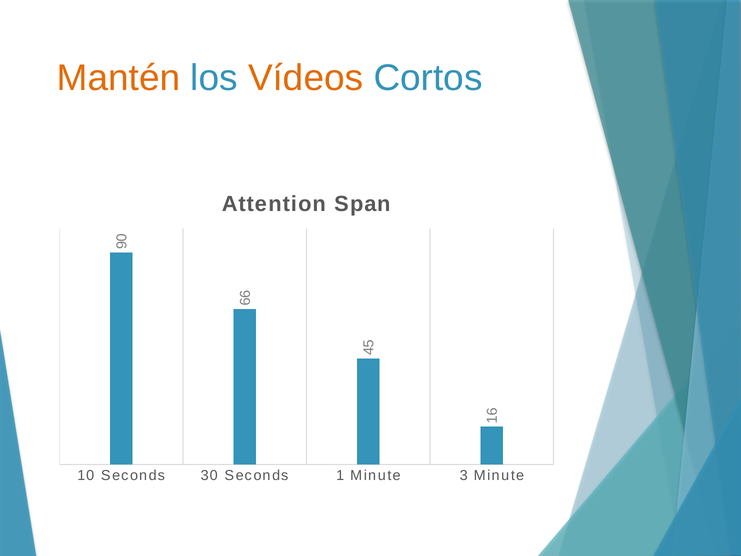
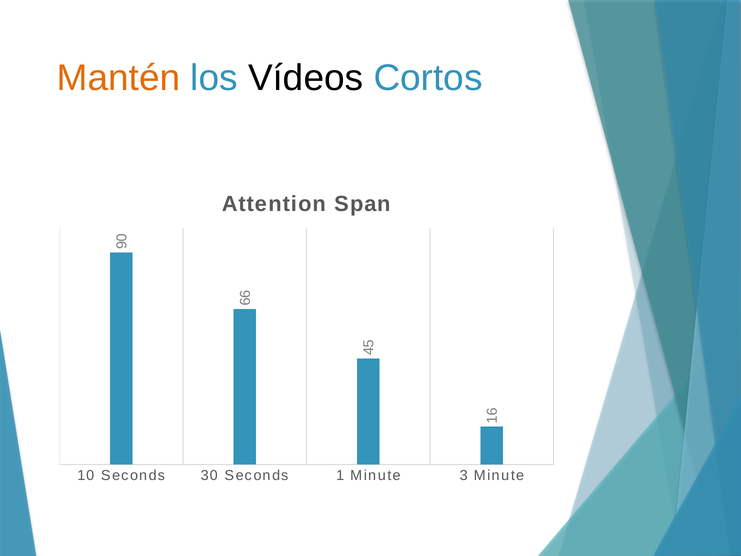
Vídeos colour: orange -> black (306, 78)
